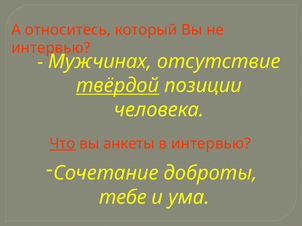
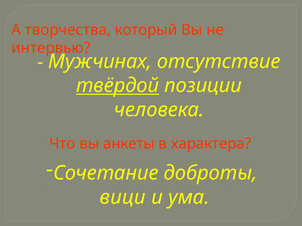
относитесь: относитесь -> творчества (68, 30)
Что underline: present -> none (62, 144)
в интервью: интервью -> характера (211, 144)
тебе: тебе -> вици (123, 198)
